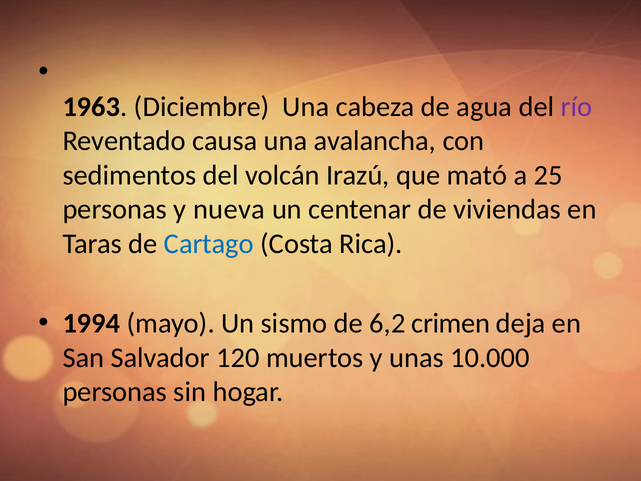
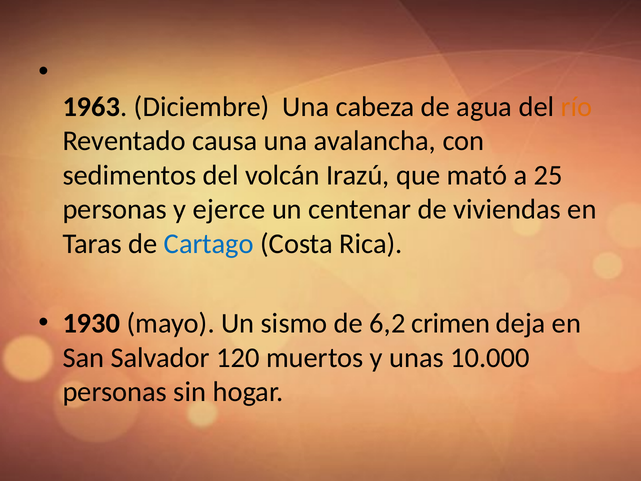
río colour: purple -> orange (576, 107)
nueva: nueva -> ejerce (229, 209)
1994: 1994 -> 1930 (91, 323)
